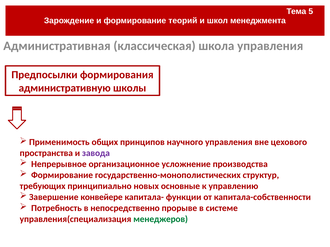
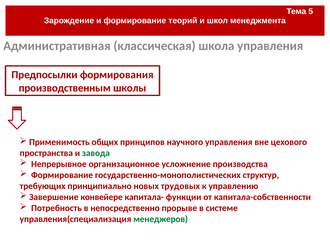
административную: административную -> производственным (65, 88)
завода colour: purple -> green (96, 154)
основные: основные -> трудовых (180, 187)
